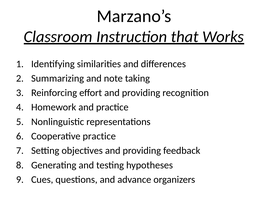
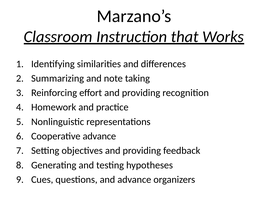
Cooperative practice: practice -> advance (99, 136)
